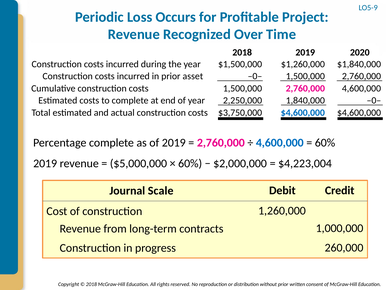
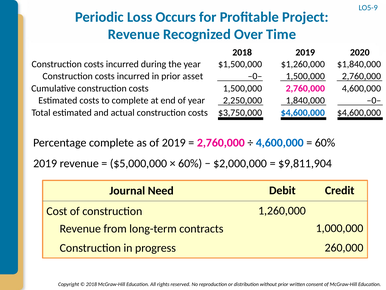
$4,223,004: $4,223,004 -> $9,811,904 (305, 163)
Scale: Scale -> Need (161, 190)
